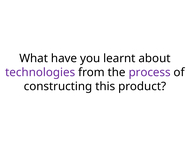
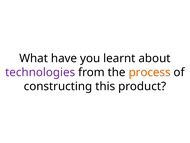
process colour: purple -> orange (150, 72)
